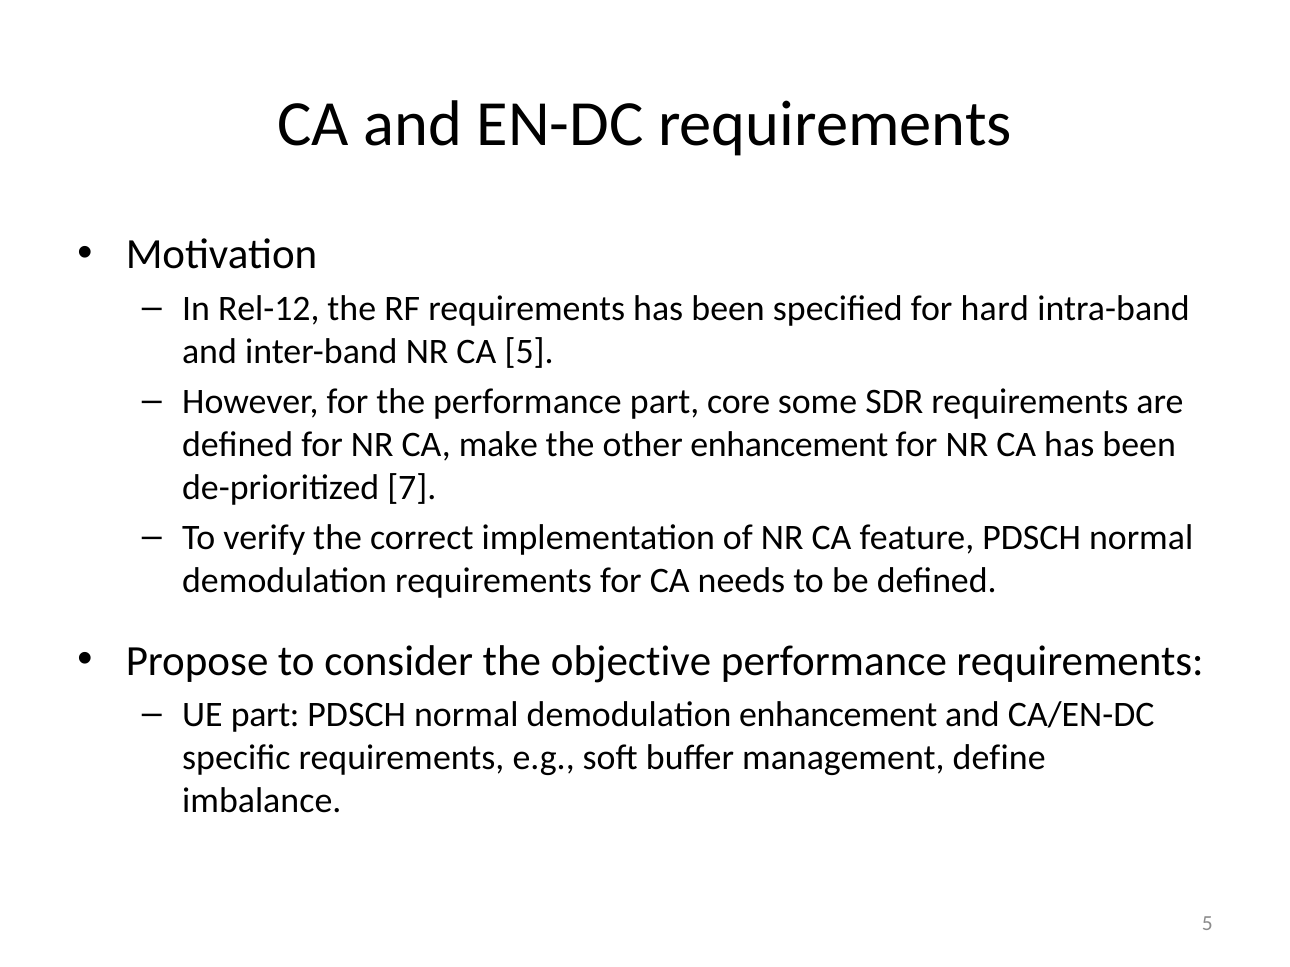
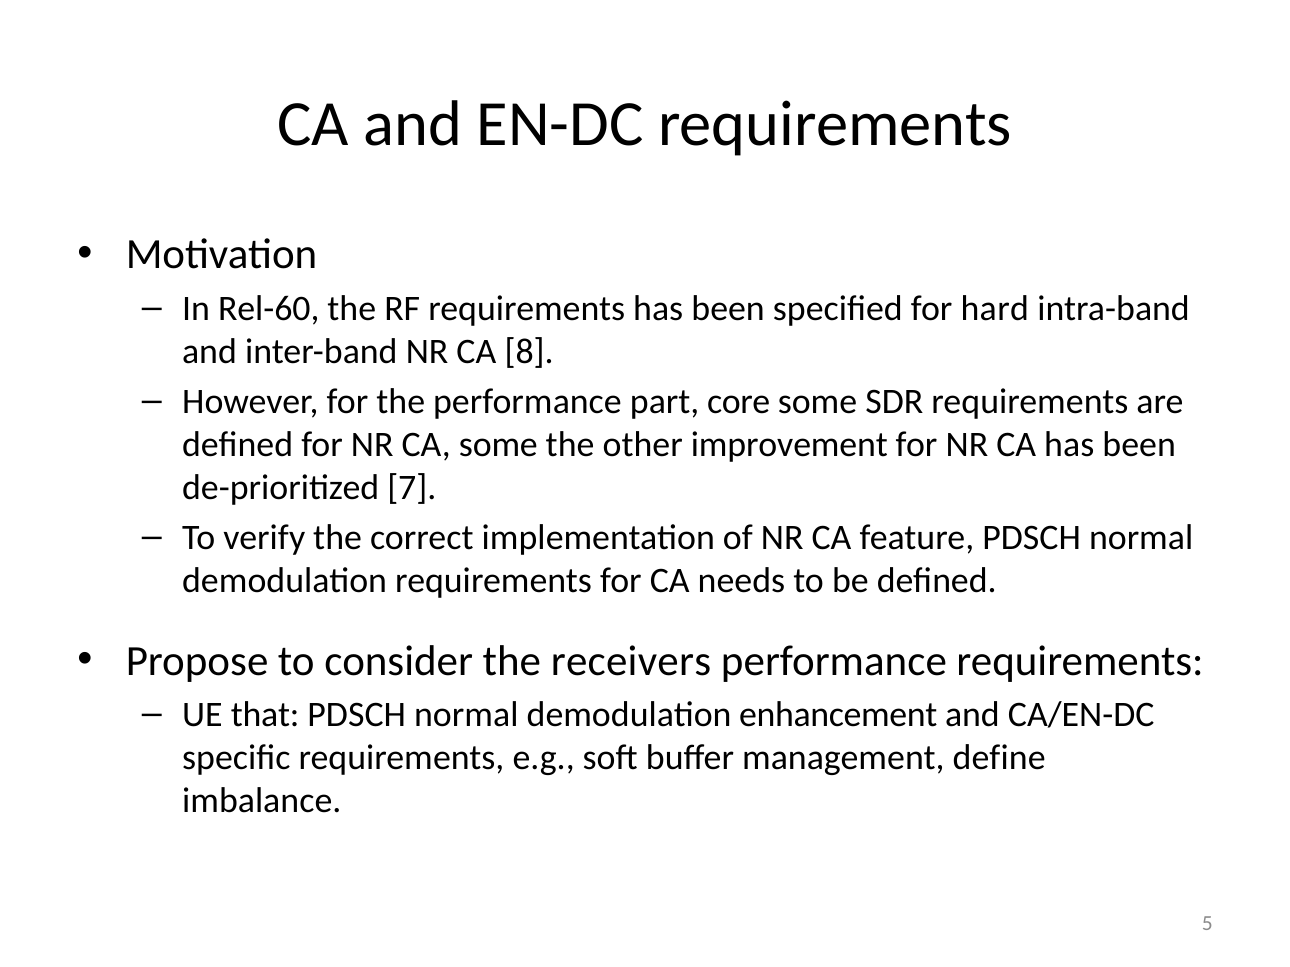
Rel-12: Rel-12 -> Rel-60 (269, 309)
CA 5: 5 -> 8 (529, 352)
CA make: make -> some (498, 445)
other enhancement: enhancement -> improvement (789, 445)
objective: objective -> receivers (631, 661)
UE part: part -> that (265, 715)
